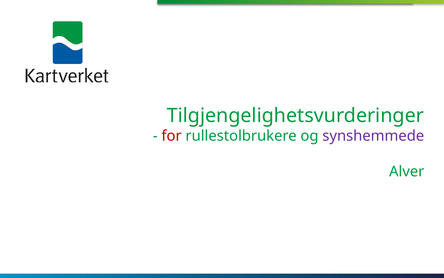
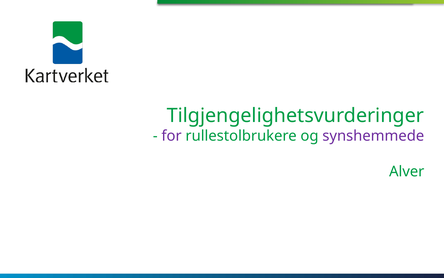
for colour: red -> purple (172, 136)
